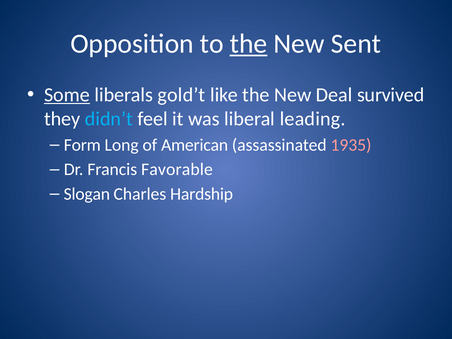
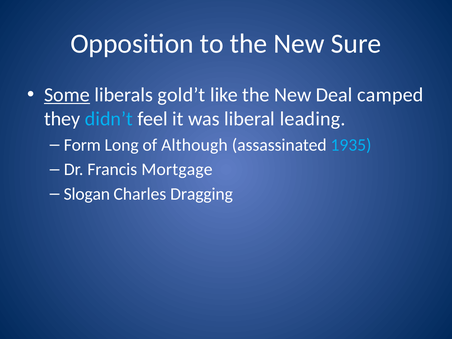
the underline: present -> none (249, 44)
Sent: Sent -> Sure (356, 44)
survived: survived -> camped (390, 95)
American: American -> Although (194, 145)
1935 colour: pink -> light blue (351, 145)
Favorable: Favorable -> Mortgage (177, 170)
Hardship: Hardship -> Dragging (202, 194)
